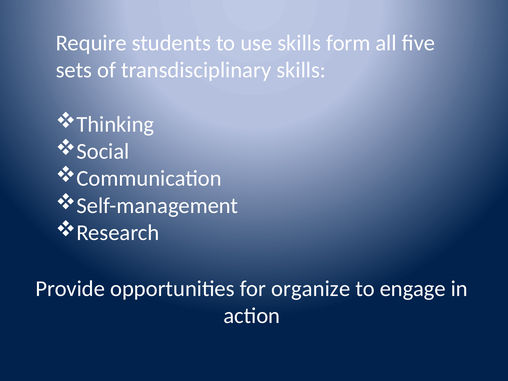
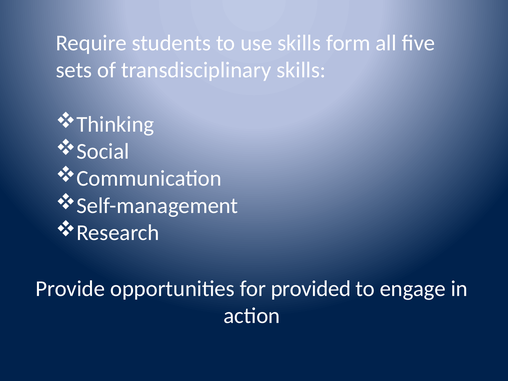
organize: organize -> provided (311, 289)
